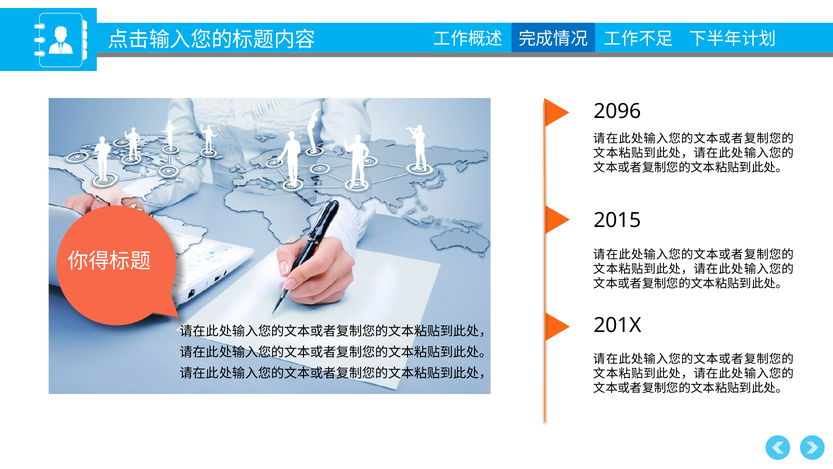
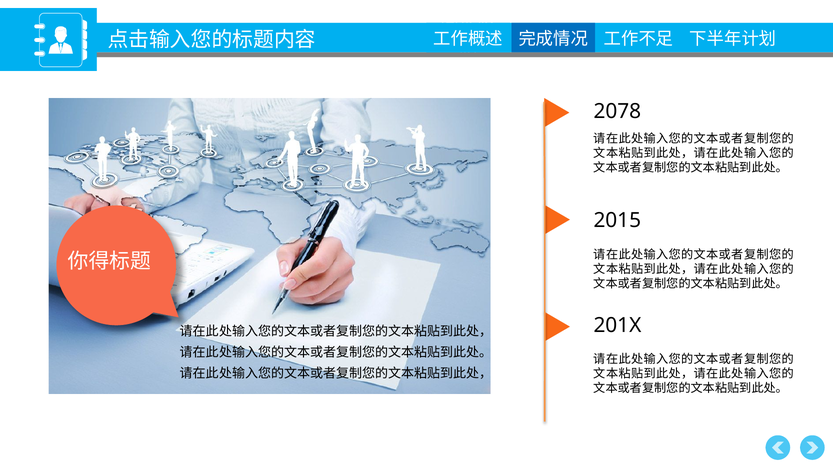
2096: 2096 -> 2078 (617, 111)
